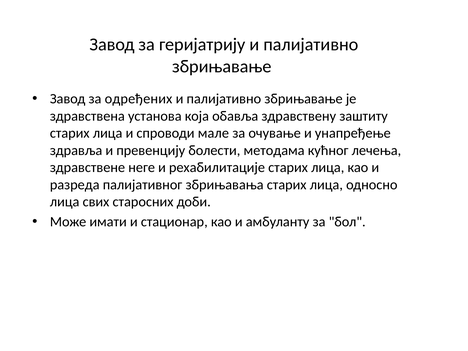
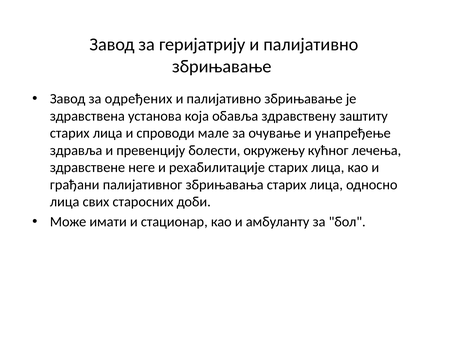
методама: методама -> окружењу (274, 150)
разреда: разреда -> грађани (75, 185)
